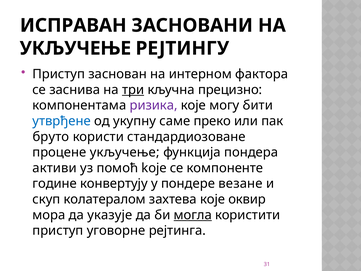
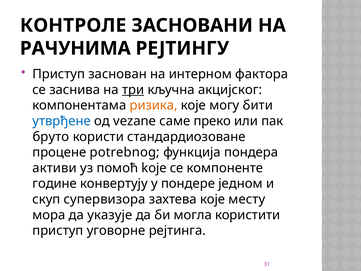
ИСПРАВАН: ИСПРАВАН -> КОНТРОЛЕ (73, 25)
УКЉУЧЕЊЕ: УКЉУЧЕЊЕ -> РАЧУНИМА (75, 48)
прецизно: прецизно -> акцијског (230, 90)
ризика colour: purple -> orange (154, 105)
укупну: укупну -> vezane (135, 121)
процене укључење: укључење -> potrebnog (125, 152)
везане: везане -> једном (241, 183)
колатералом: колатералом -> супервизора (105, 199)
оквир: оквир -> месту (247, 199)
могла underline: present -> none (193, 215)
